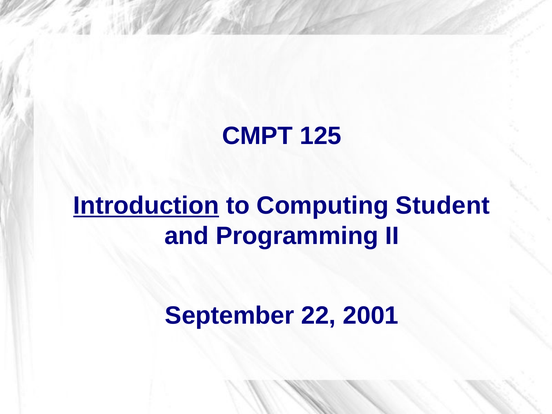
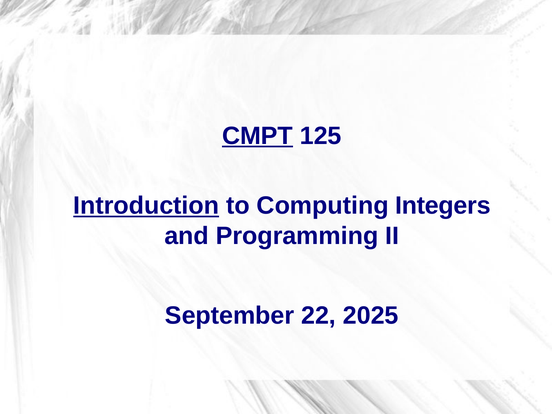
CMPT underline: none -> present (258, 136)
Student: Student -> Integers (443, 206)
2001: 2001 -> 2025 (371, 316)
